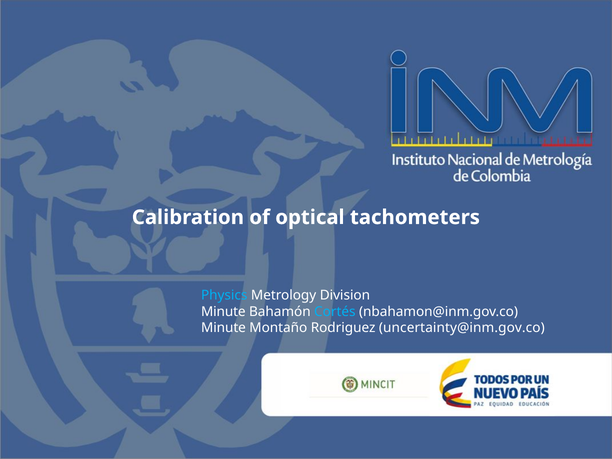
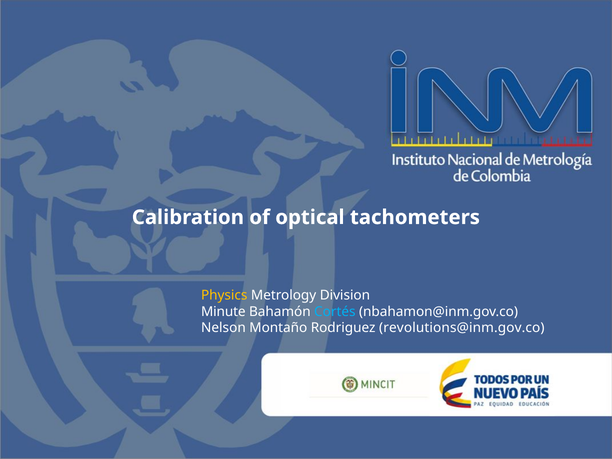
Physics colour: light blue -> yellow (224, 295)
Minute: Minute -> Nelson (223, 328)
uncertainty@inm.gov.co: uncertainty@inm.gov.co -> revolutions@inm.gov.co (462, 328)
